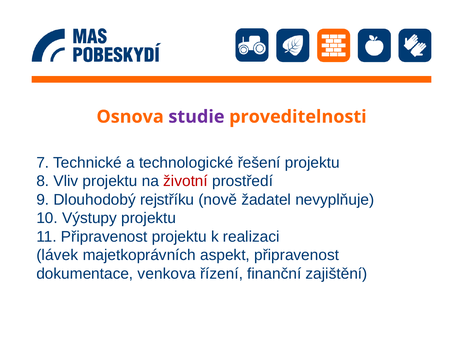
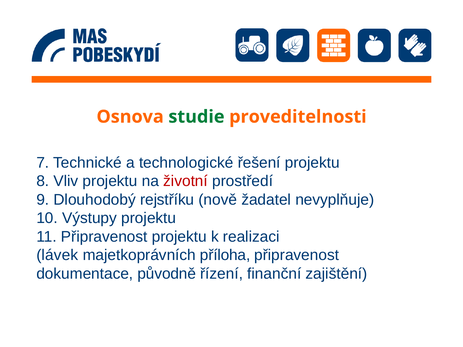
studie colour: purple -> green (196, 117)
aspekt: aspekt -> příloha (225, 255)
venkova: venkova -> původně (167, 274)
